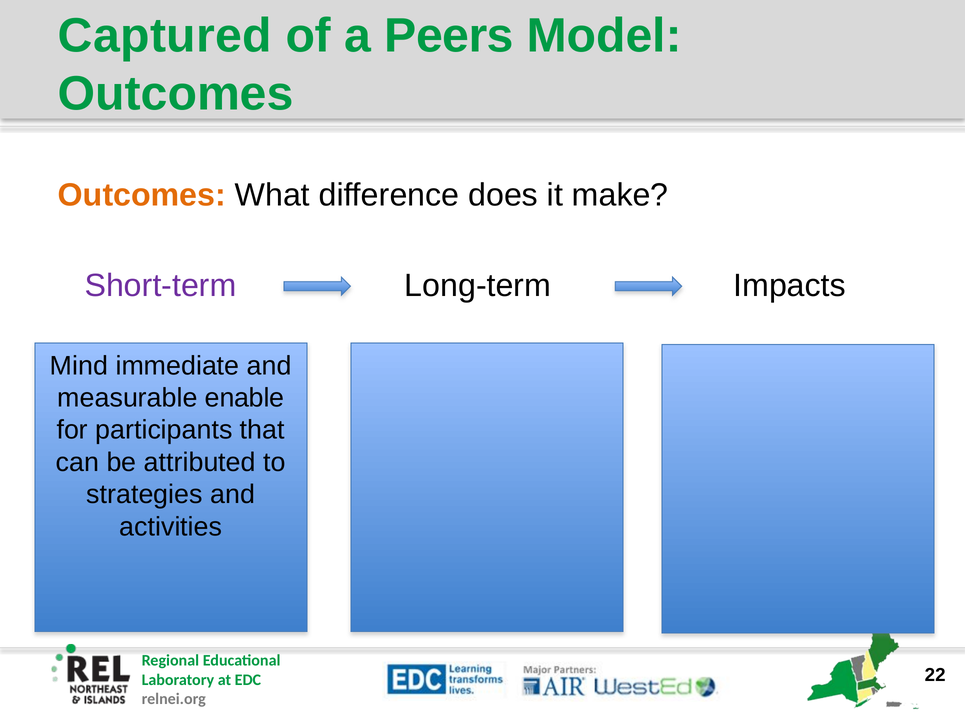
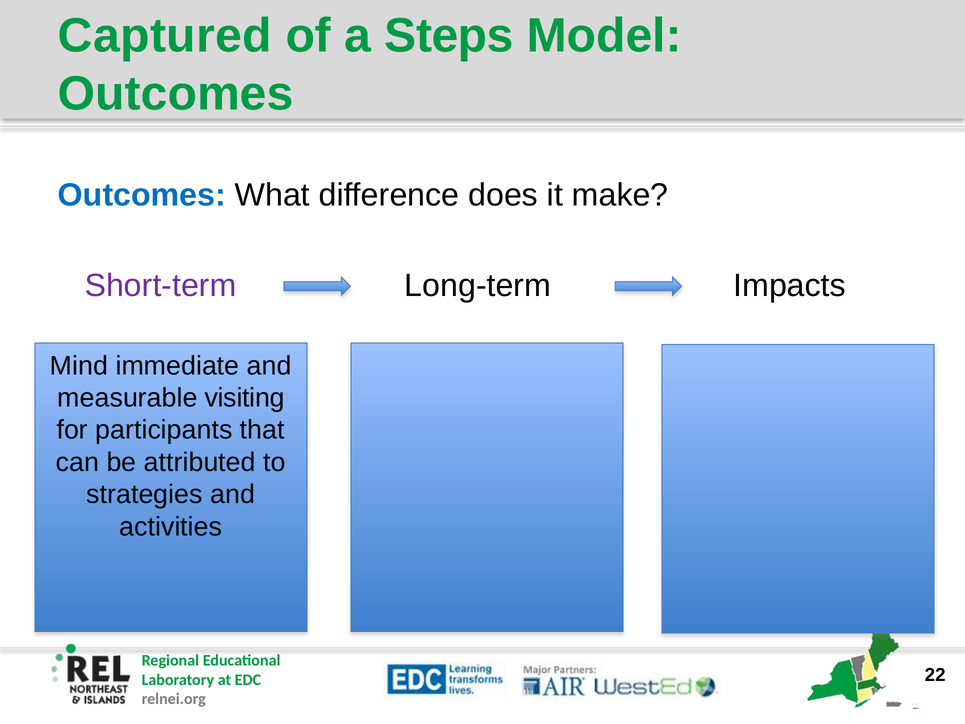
Peers: Peers -> Steps (449, 36)
Outcomes colour: orange -> blue (142, 195)
enable: enable -> visiting (245, 398)
